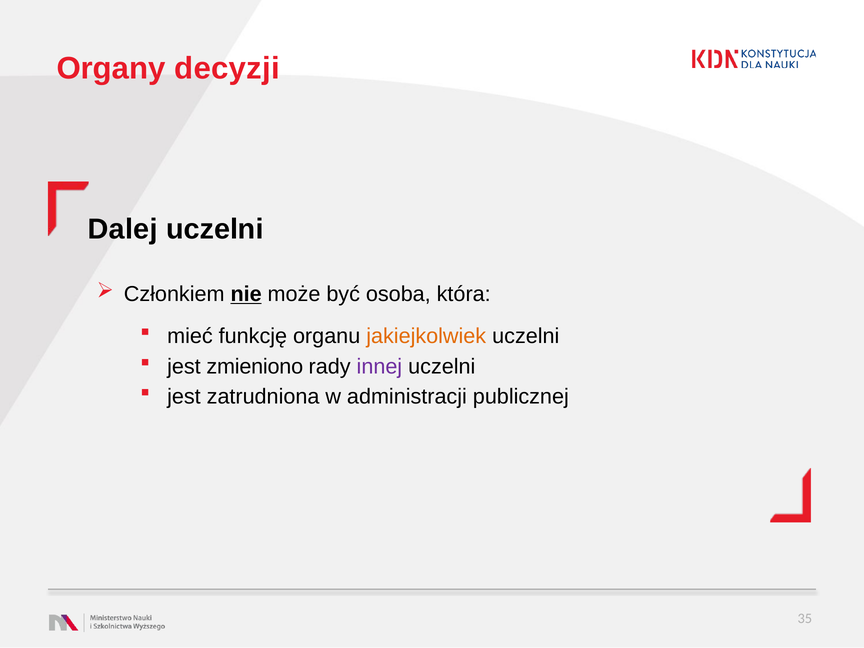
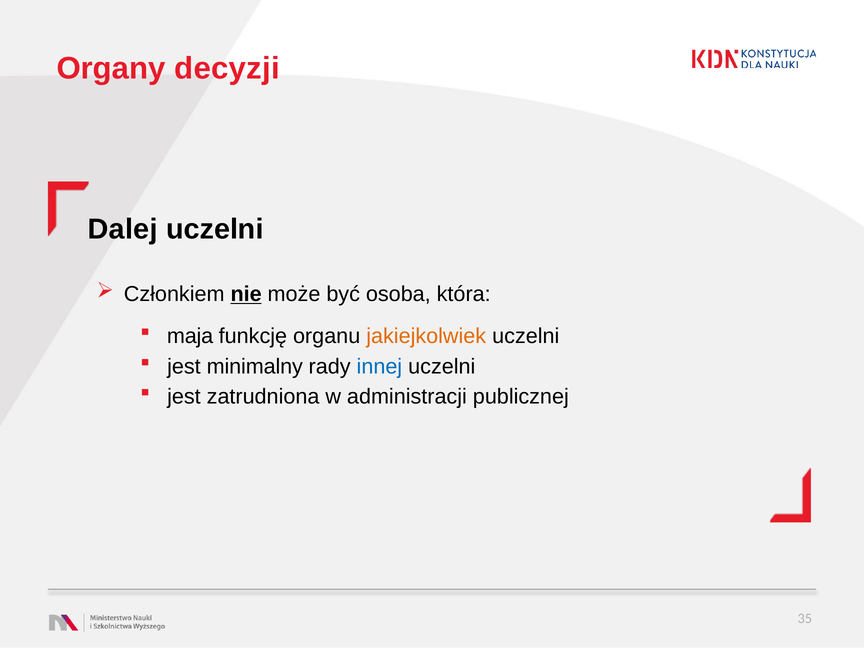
mieć: mieć -> maja (190, 336)
zmieniono: zmieniono -> minimalny (255, 366)
innej colour: purple -> blue (379, 366)
